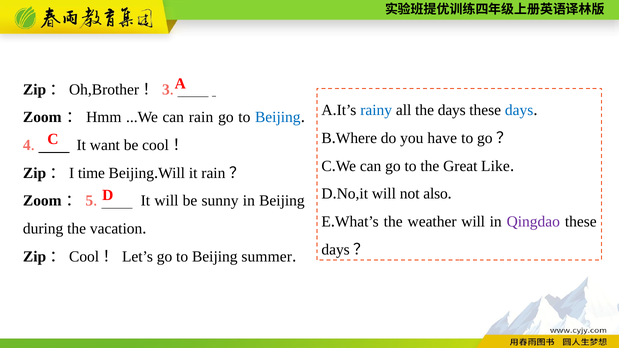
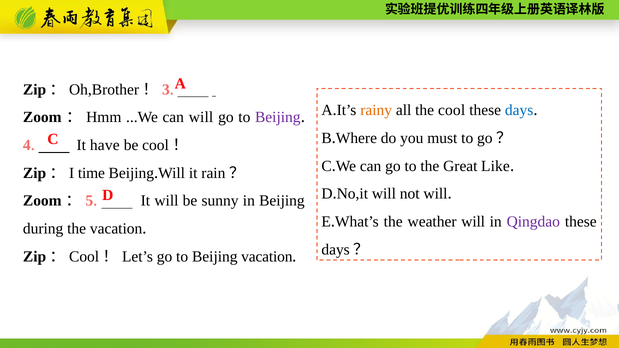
rainy colour: blue -> orange (376, 110)
the days: days -> cool (452, 110)
can rain: rain -> will (201, 117)
Beijing colour: blue -> purple (278, 117)
have: have -> must (442, 138)
want: want -> have (105, 145)
not also: also -> will (435, 194)
Beijing summer: summer -> vacation (267, 257)
